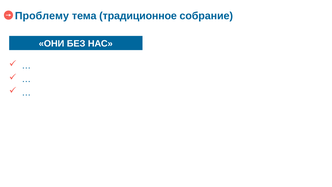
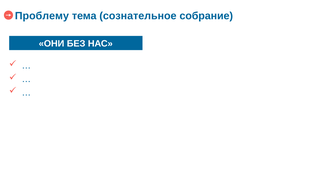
традиционное: традиционное -> сознательное (138, 16)
